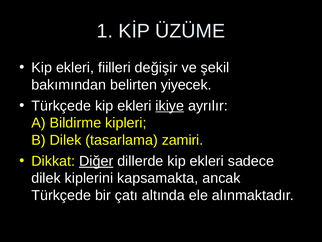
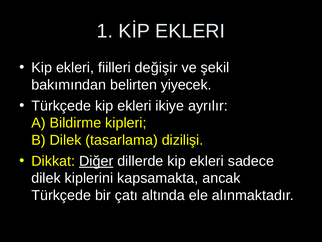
KİP ÜZÜME: ÜZÜME -> EKLERI (190, 31)
ikiye underline: present -> none (170, 106)
zamiri: zamiri -> dizilişi (183, 140)
